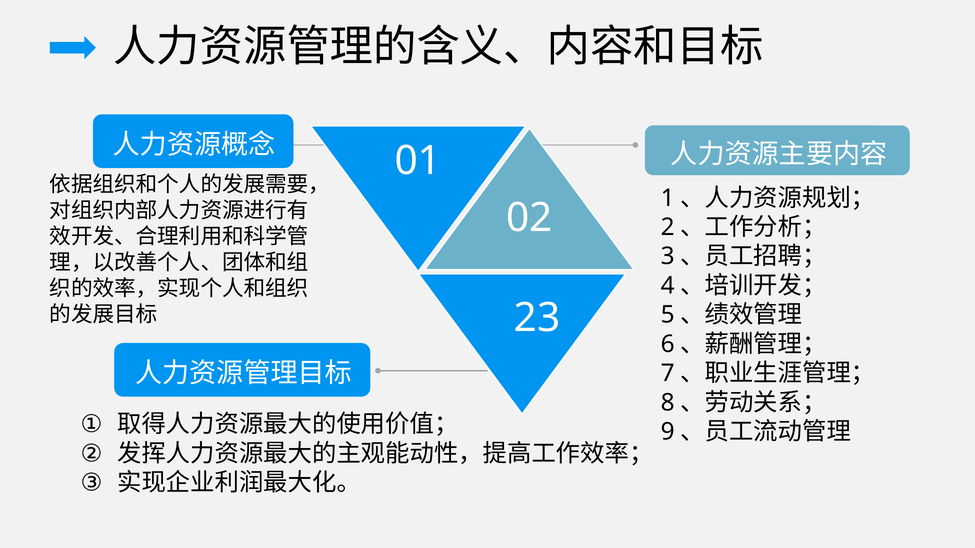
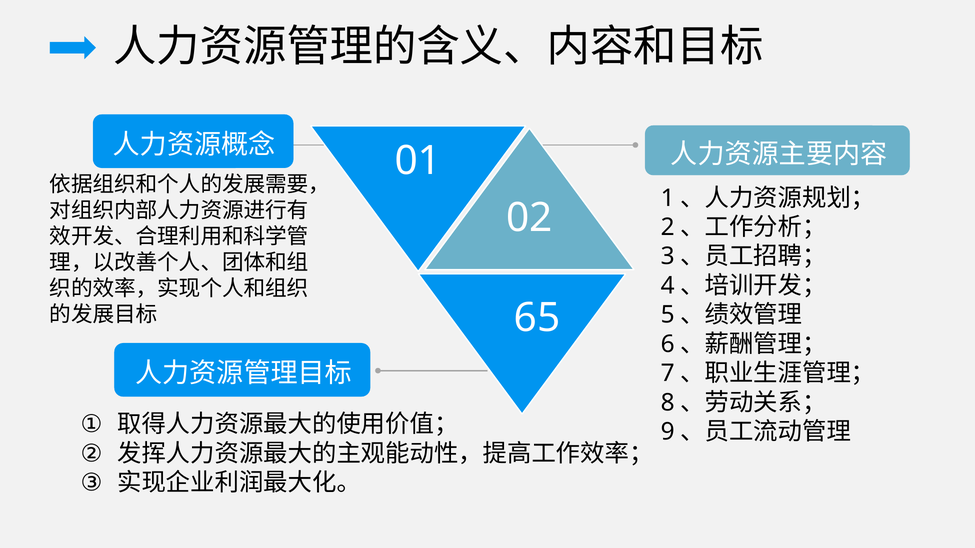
23: 23 -> 65 (537, 318)
